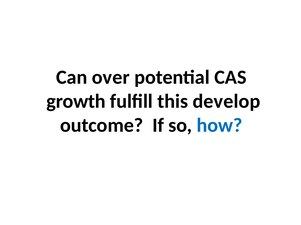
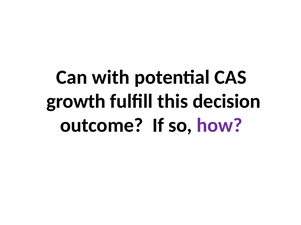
over: over -> with (111, 77)
develop: develop -> decision (227, 102)
how colour: blue -> purple (219, 126)
